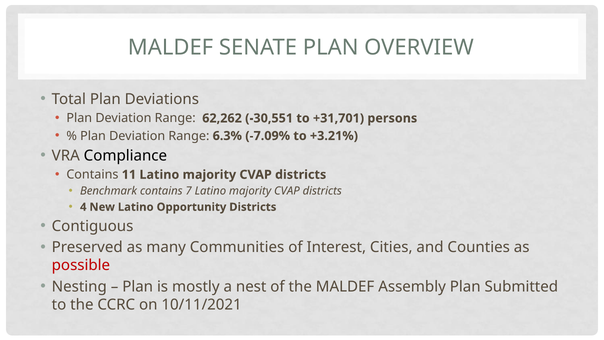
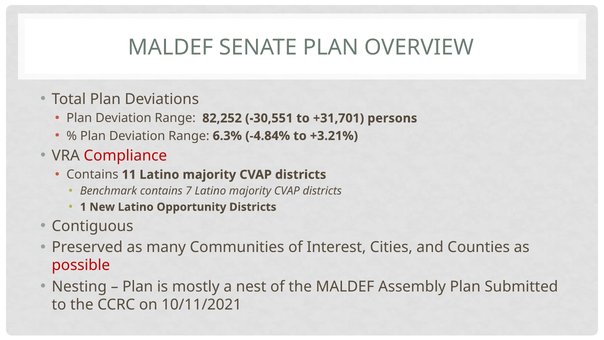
62,262: 62,262 -> 82,252 (222, 118)
-7.09%: -7.09% -> -4.84% (268, 136)
Compliance colour: black -> red (125, 156)
4: 4 -> 1 (83, 207)
